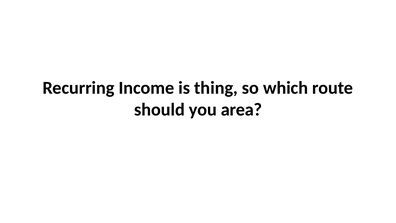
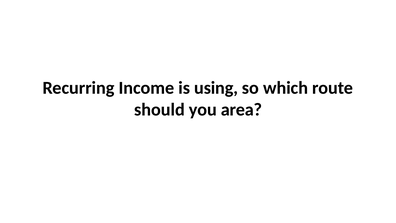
thing: thing -> using (216, 88)
